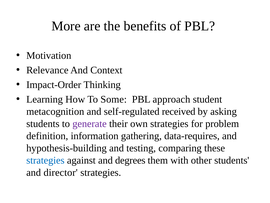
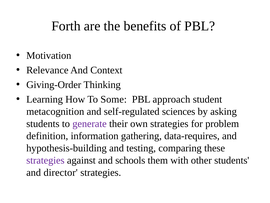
More: More -> Forth (66, 26)
Impact-Order: Impact-Order -> Giving-Order (54, 85)
received: received -> sciences (179, 111)
strategies colour: blue -> purple (45, 160)
degrees: degrees -> schools (130, 160)
